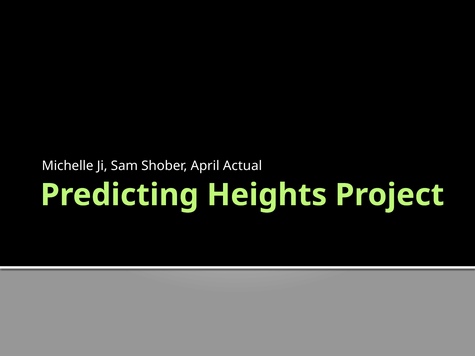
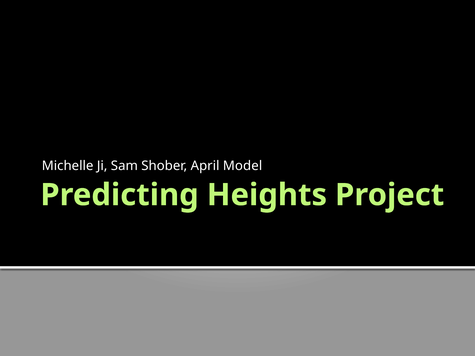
Actual: Actual -> Model (243, 166)
